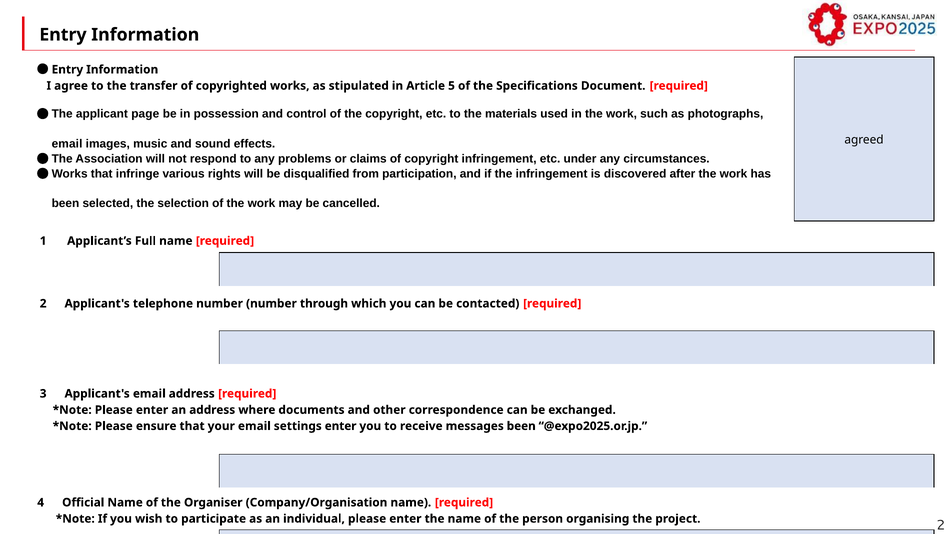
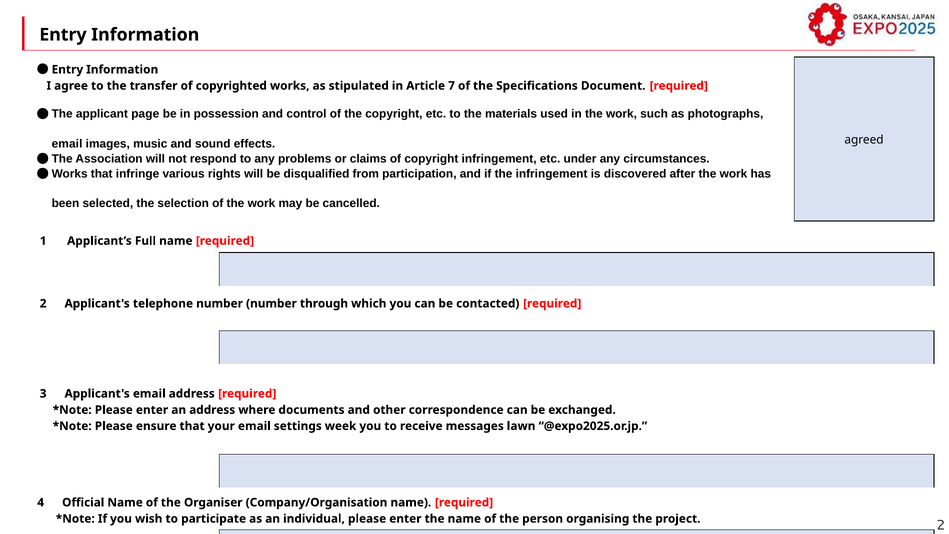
5: 5 -> 7 (452, 86)
settings enter: enter -> week (341, 426)
messages been: been -> lawn (521, 426)
